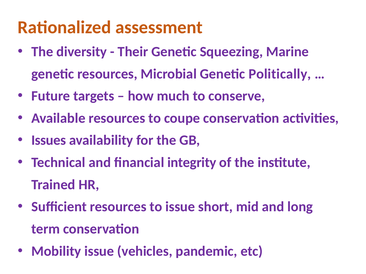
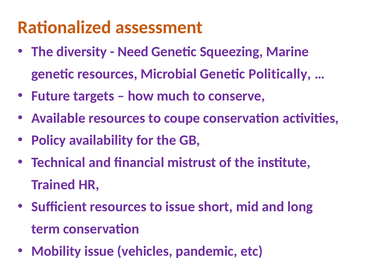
Their: Their -> Need (133, 52)
Issues: Issues -> Policy (49, 141)
integrity: integrity -> mistrust (192, 163)
